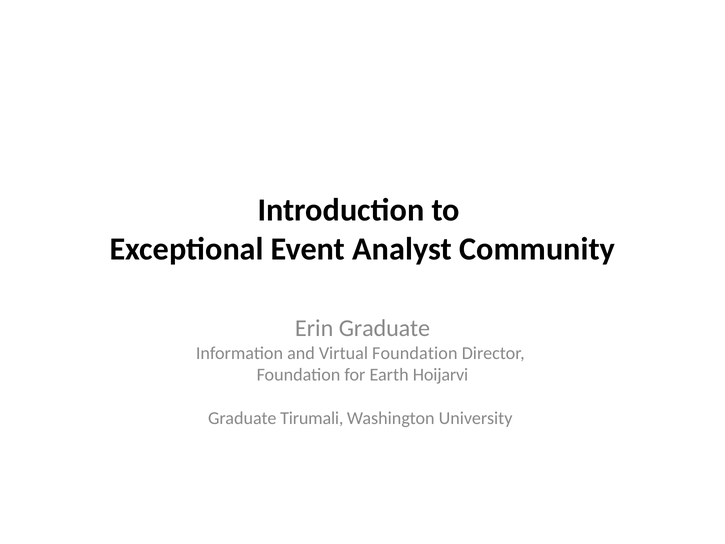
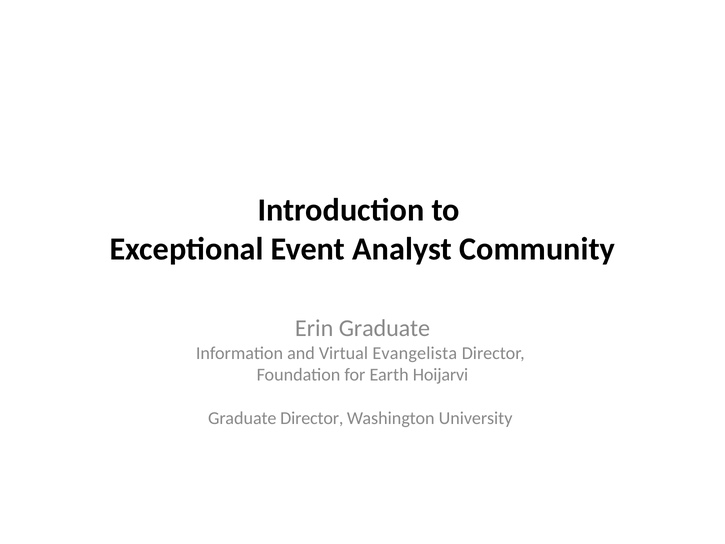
Virtual Foundation: Foundation -> Evangelista (415, 353)
Graduate Tirumali: Tirumali -> Director (312, 418)
